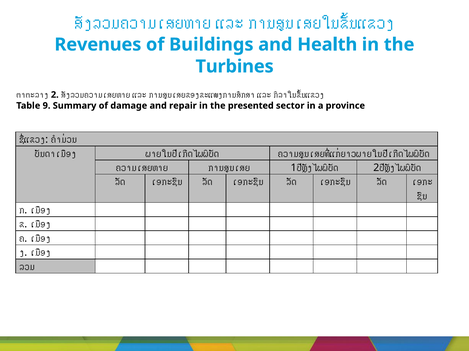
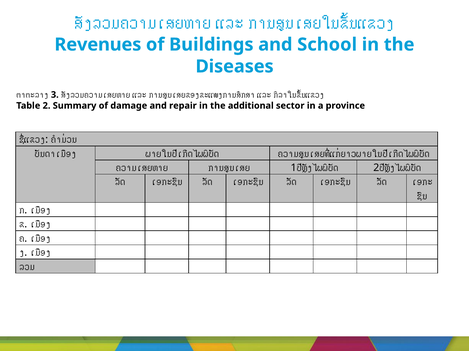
Health: Health -> School (327, 45)
Turbines: Turbines -> Diseases (235, 67)
2: 2 -> 3 (55, 95)
Table 9: 9 -> 2 (47, 106)
presented: presented -> additional (251, 106)
